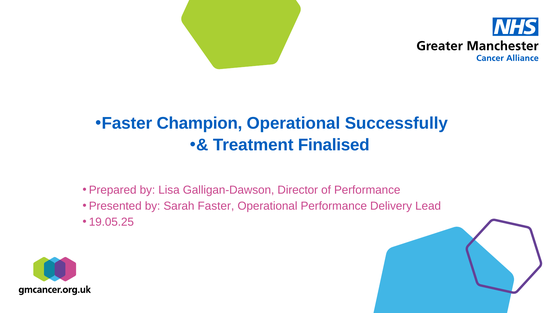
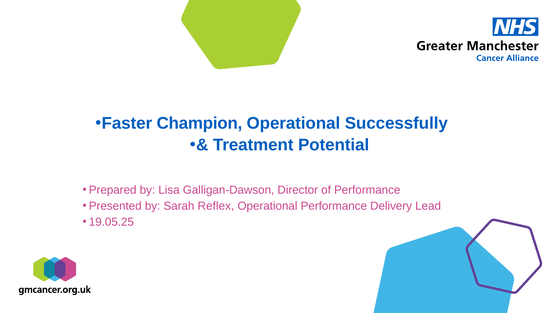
Finalised: Finalised -> Potential (334, 145)
Sarah Faster: Faster -> Reflex (216, 206)
